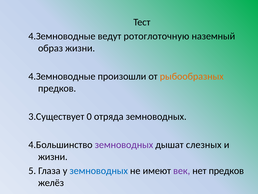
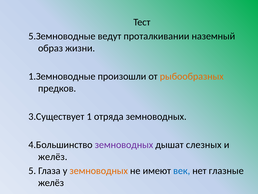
4.Земноводные: 4.Земноводные -> 5.Земноводные (62, 36)
ротоглоточную: ротоглоточную -> проталкивании (156, 36)
4.Земноводные: 4.Земноводные -> 1.Земноводные (62, 76)
0: 0 -> 1 (89, 116)
жизни: жизни -> желёз (53, 156)
земноводных colour: blue -> orange (99, 170)
век colour: purple -> blue (182, 170)
нет предков: предков -> глазные (226, 170)
